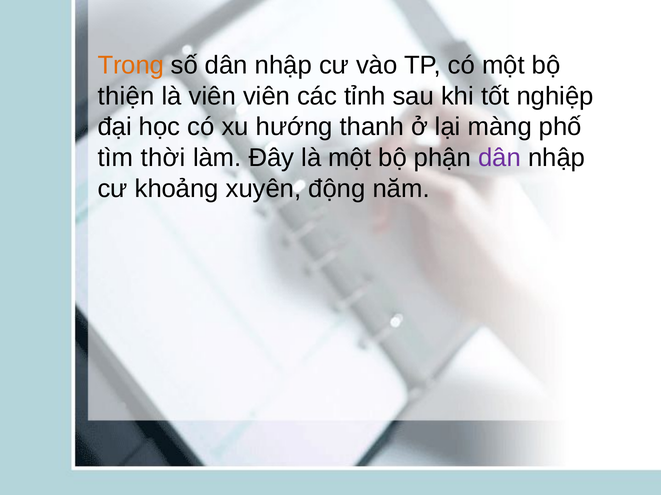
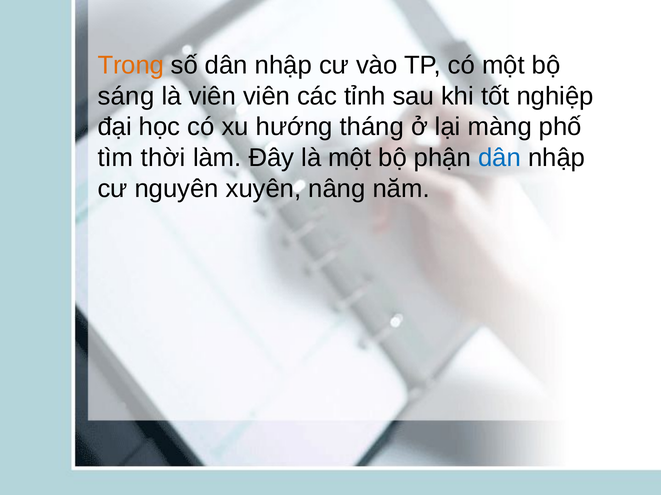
thiện: thiện -> sáng (126, 96)
thanh: thanh -> tháng (372, 127)
dân colour: purple -> blue (499, 158)
khoảng: khoảng -> nguyên (177, 189)
động: động -> nâng (337, 189)
